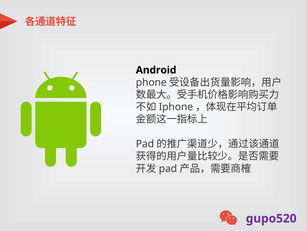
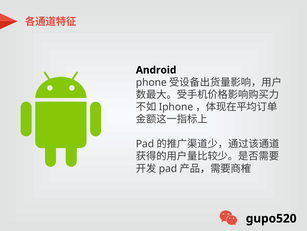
gupo520 colour: purple -> black (271, 218)
